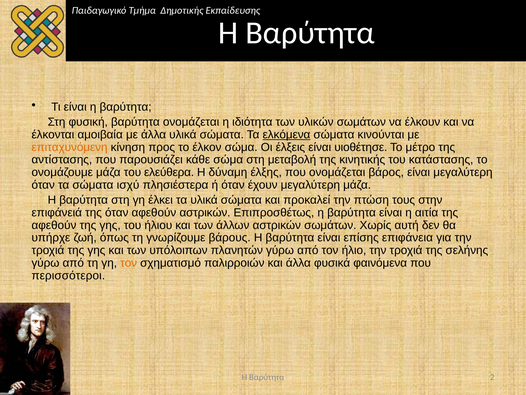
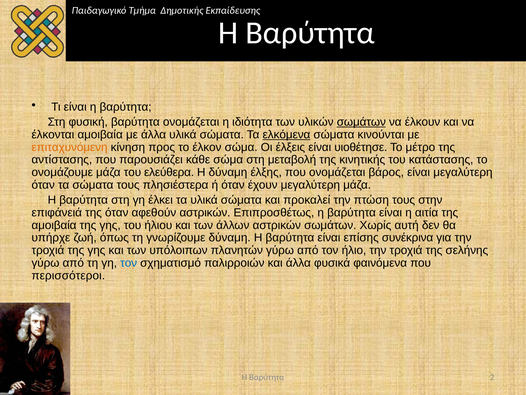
σωμάτων underline: none -> present (361, 122)
σώματα ισχύ: ισχύ -> τους (128, 185)
αφεθούν: αφεθούν -> αμοιβαία (54, 225)
γνωρίζουμε βάρους: βάρους -> δύναμη (230, 237)
επιφάνεια: επιφάνεια -> συνέκρινα (408, 237)
τον colour: orange -> blue (129, 263)
